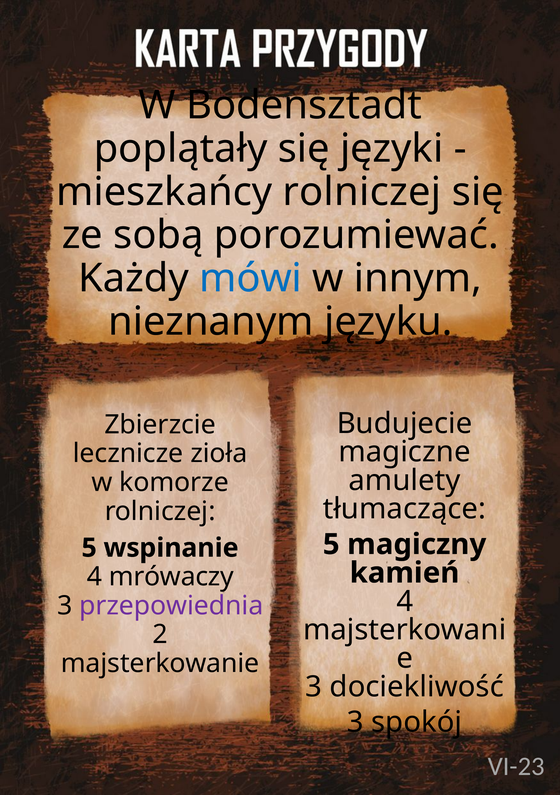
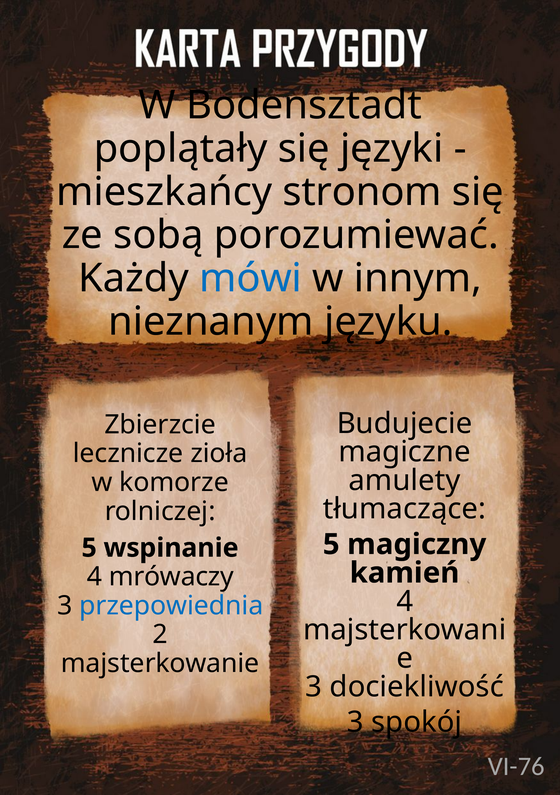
mieszkańcy rolniczej: rolniczej -> stronom (362, 192)
przepowiednia colour: purple -> blue (171, 606)
VI-23: VI-23 -> VI-76 (516, 767)
